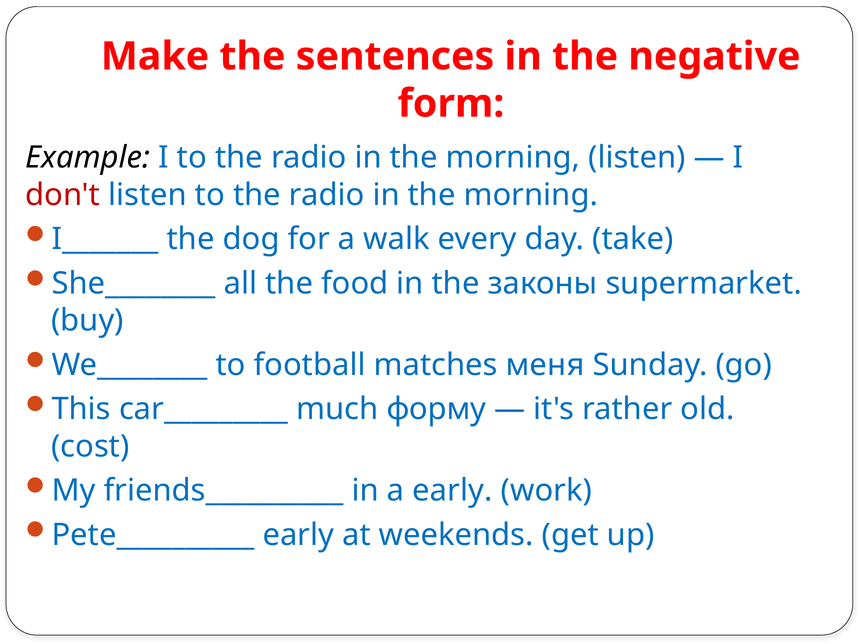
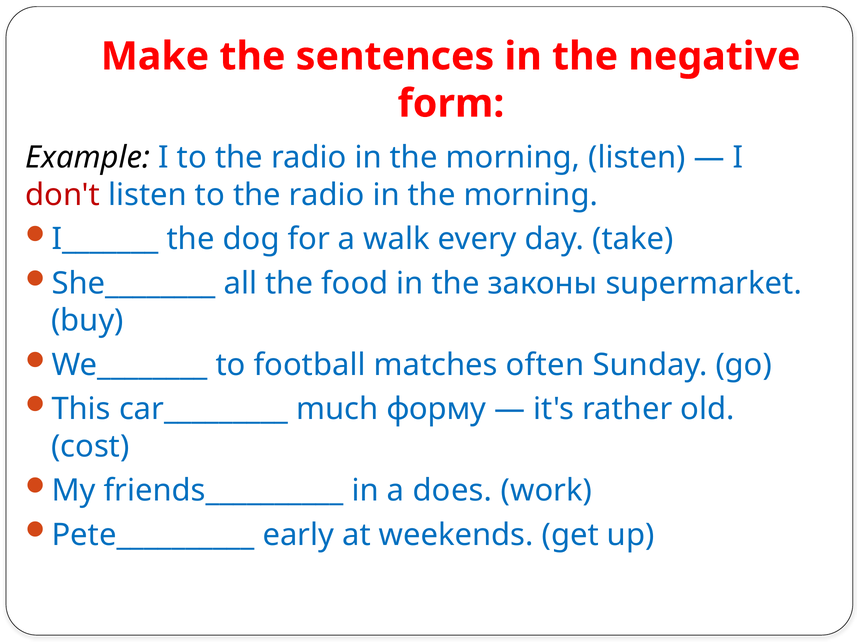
меня: меня -> often (545, 365)
a early: early -> does (452, 491)
